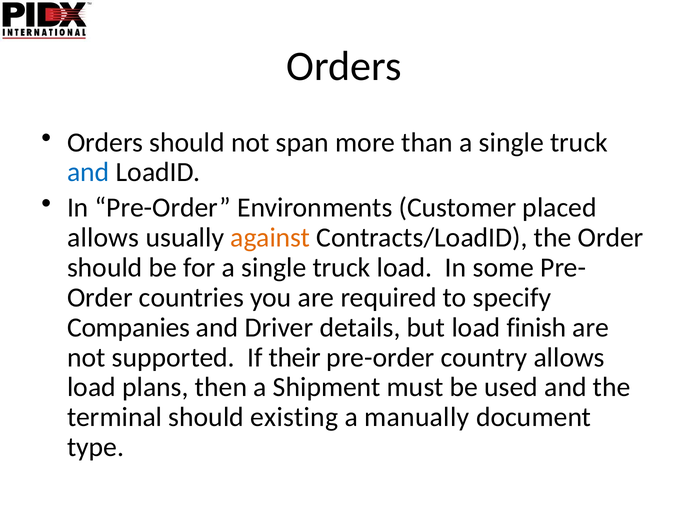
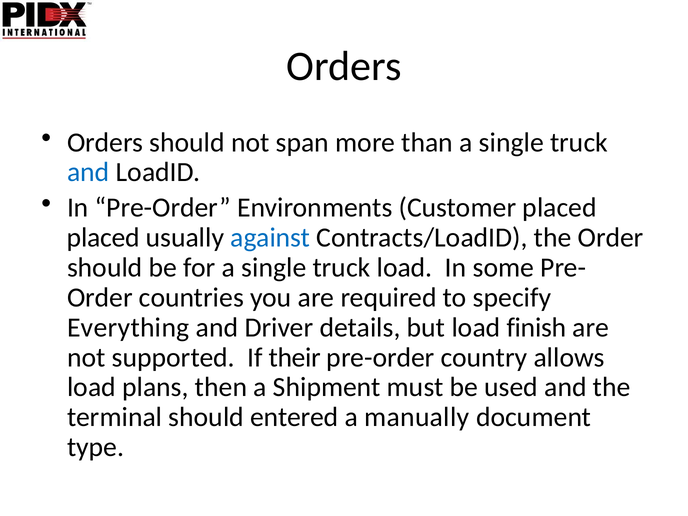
allows: allows -> placed (103, 238)
against colour: orange -> blue (270, 238)
Companies: Companies -> Everything (128, 327)
existing: existing -> entered (294, 417)
